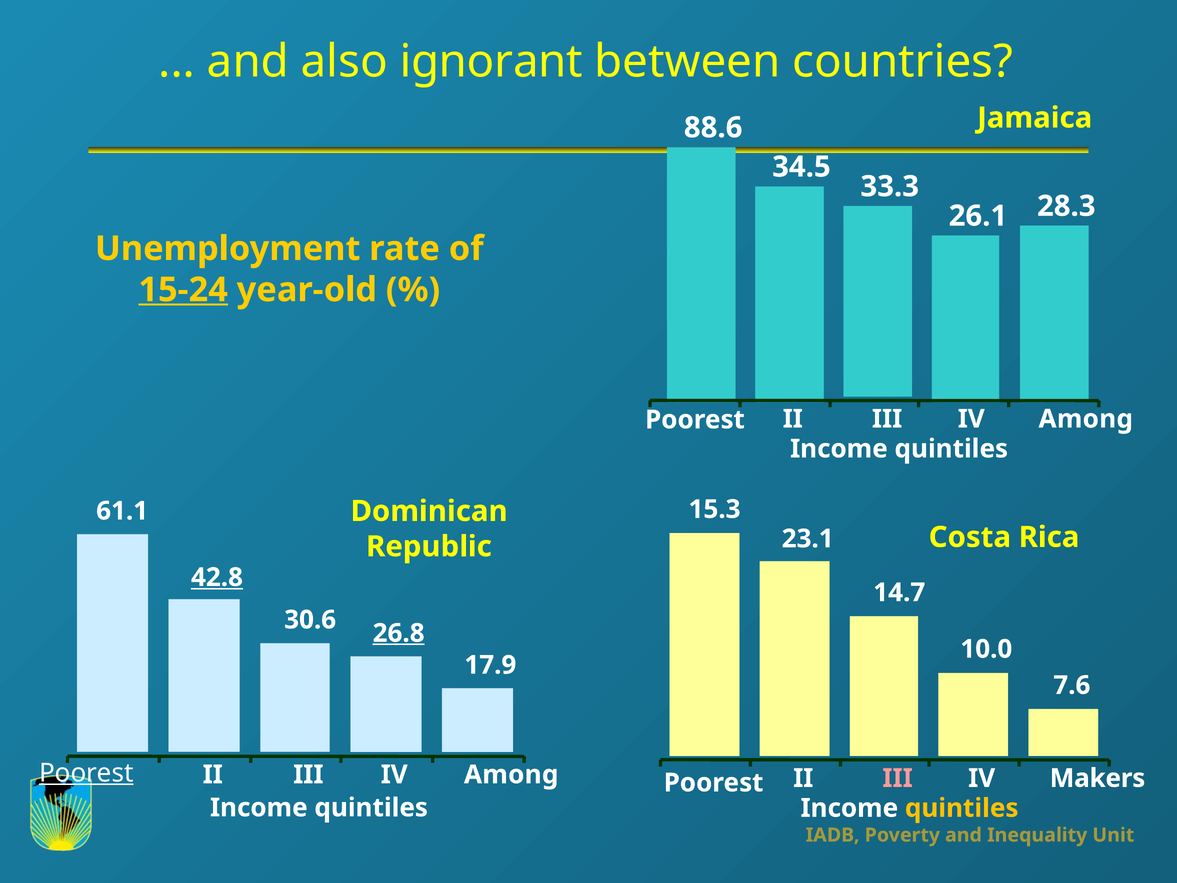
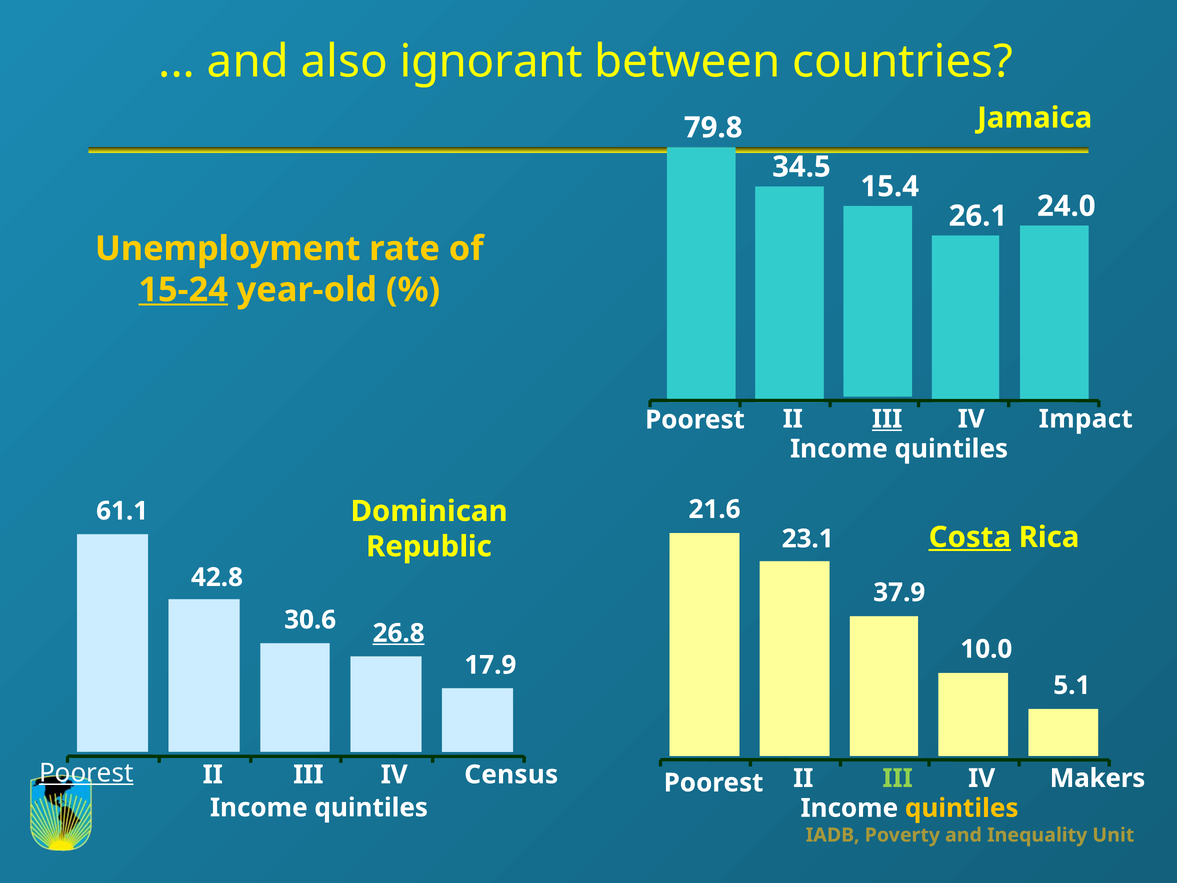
88.6: 88.6 -> 79.8 (713, 128)
33.3: 33.3 -> 15.4 (890, 186)
28.3: 28.3 -> 24.0 (1066, 206)
III underline: none -> present (887, 419)
Among: Among -> Impact (1086, 419)
15.3: 15.3 -> 21.6 (715, 509)
Costa underline: none -> present (970, 537)
42.8 underline: present -> none (217, 577)
14.7: 14.7 -> 37.9 (899, 592)
7.6: 7.6 -> 5.1 (1072, 685)
Among: Among -> Census (511, 774)
III colour: pink -> light green (898, 778)
